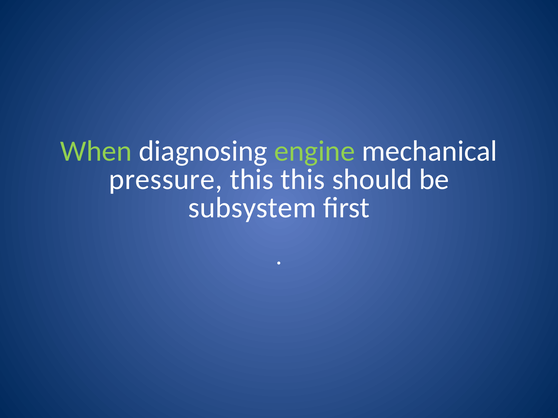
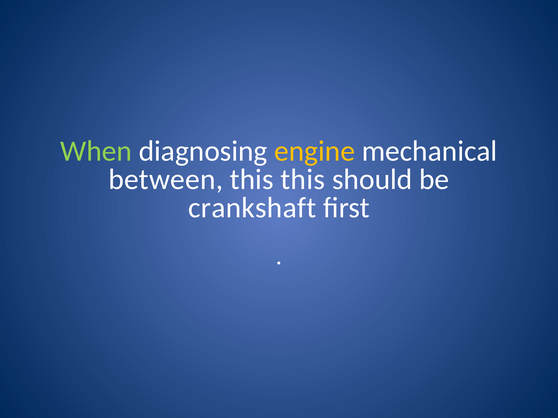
engine colour: light green -> yellow (315, 151)
pressure: pressure -> between (166, 180)
subsystem: subsystem -> crankshaft (252, 208)
